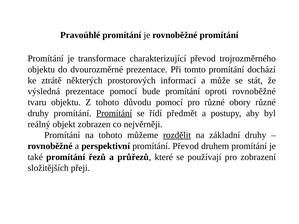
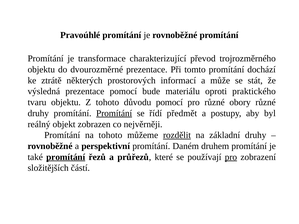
bude promítání: promítání -> materiálu (183, 91)
oproti rovnoběžné: rovnoběžné -> praktického (254, 91)
promítání Převod: Převod -> Daném (186, 146)
promítání underline: none -> present (66, 157)
pro underline: none -> present (231, 157)
přeji: přeji -> částí (80, 168)
